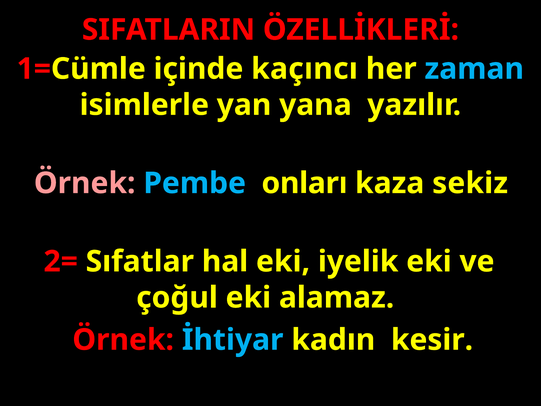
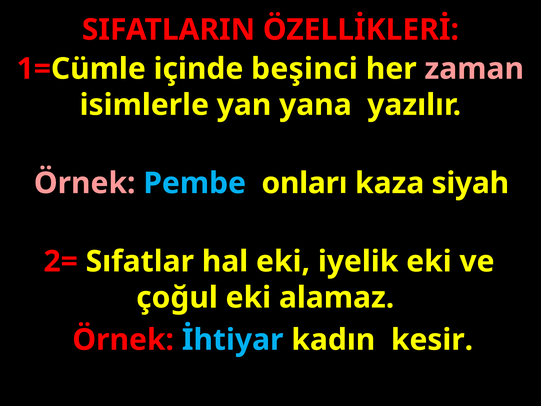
kaçıncı: kaçıncı -> beşinci (304, 69)
zaman colour: light blue -> pink (474, 69)
sekiz: sekiz -> siyah (470, 183)
